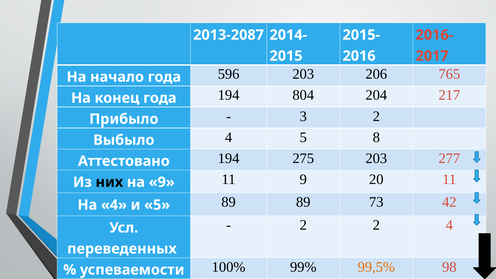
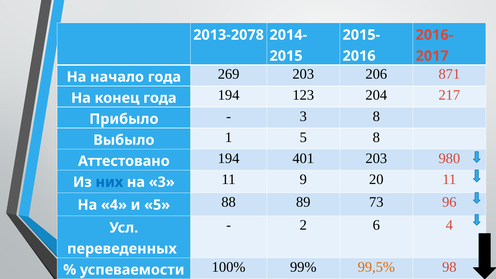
2013-2087: 2013-2087 -> 2013-2078 (229, 35)
596: 596 -> 269 (229, 74)
765: 765 -> 871 (449, 74)
804: 804 -> 123 (303, 95)
3 2: 2 -> 8 (376, 116)
4: 4 -> 1 (229, 137)
275: 275 -> 401 (303, 158)
277: 277 -> 980 (449, 158)
них colour: black -> blue (109, 182)
на 9: 9 -> 3 (162, 182)
5 89: 89 -> 88 (229, 202)
42: 42 -> 96 (449, 202)
2 2: 2 -> 6 (376, 225)
